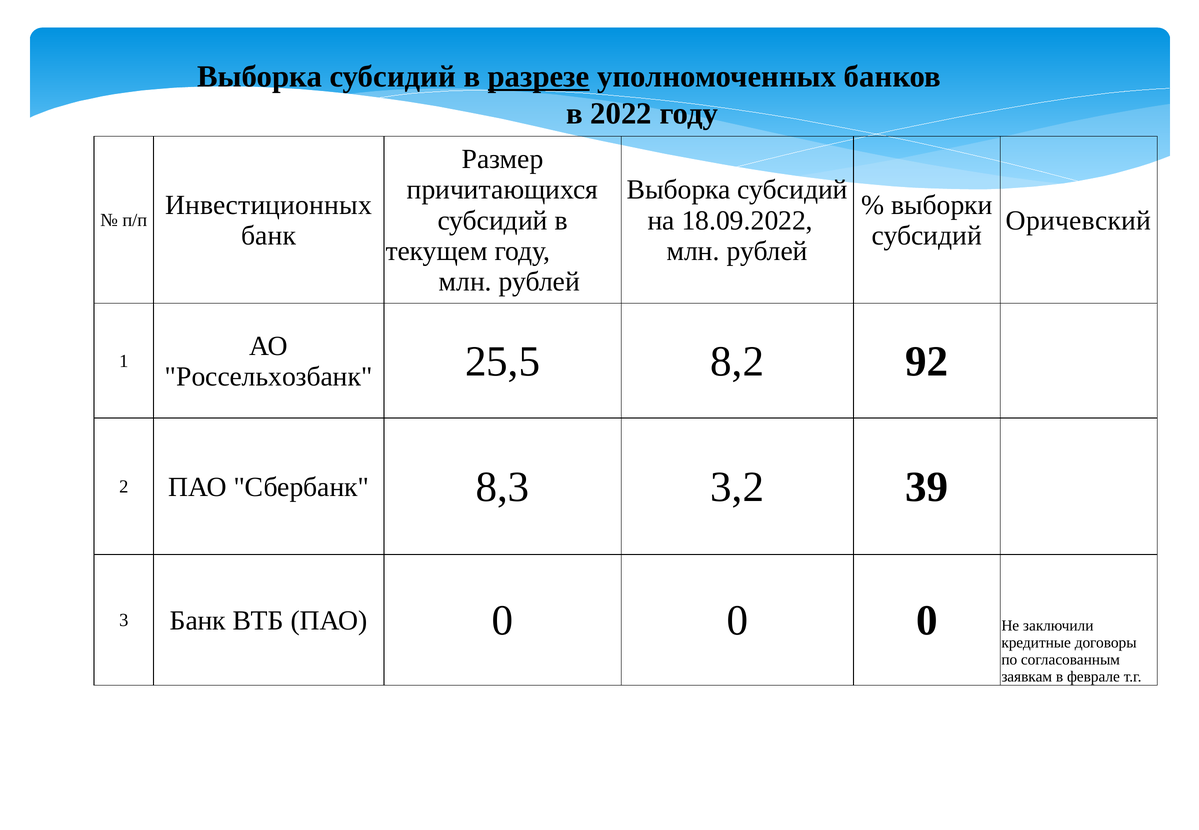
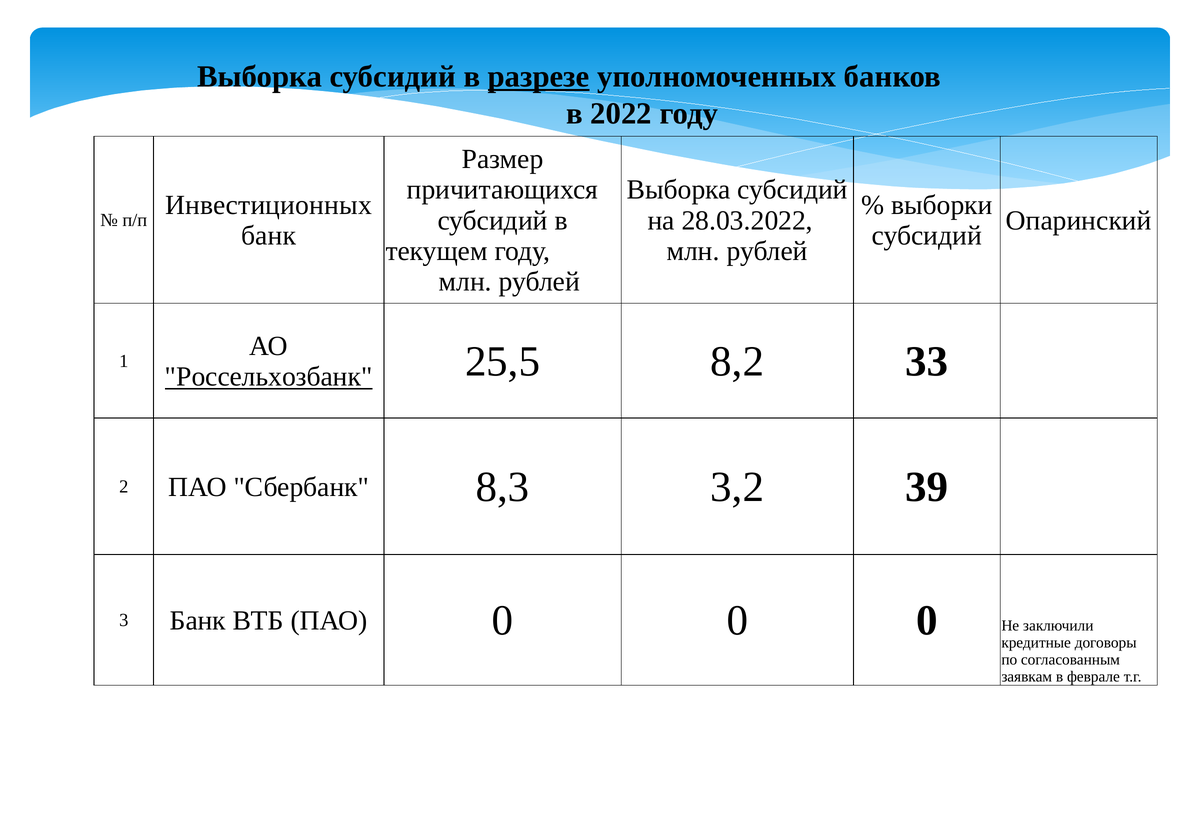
18.09.2022: 18.09.2022 -> 28.03.2022 (747, 220)
Оричевский: Оричевский -> Опаринский (1079, 220)
Россельхозбанк underline: none -> present (269, 377)
92: 92 -> 33 (927, 362)
